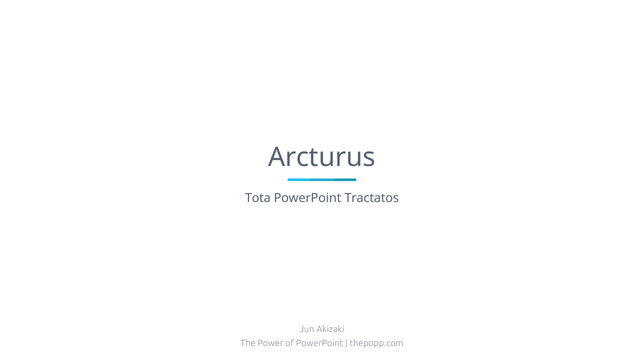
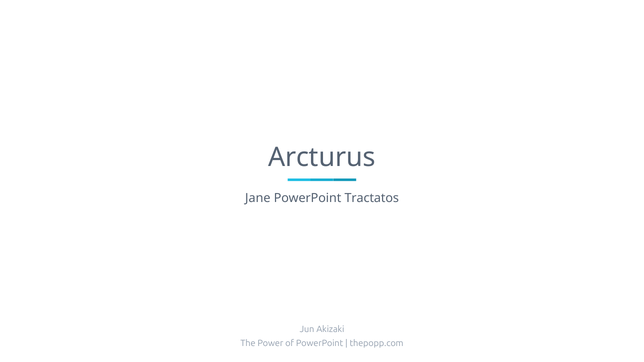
Tota: Tota -> Jane (258, 198)
